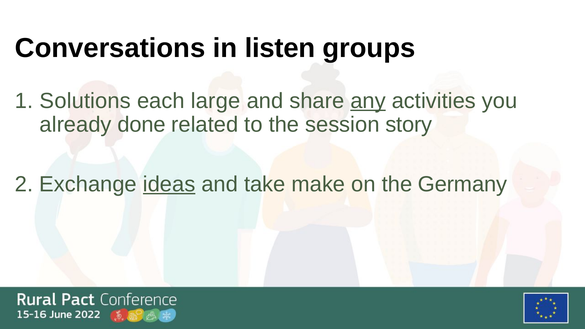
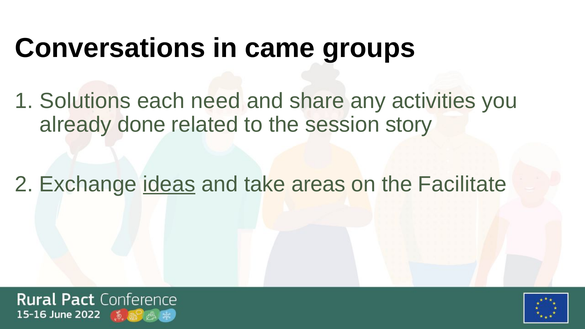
listen: listen -> came (280, 48)
large: large -> need (216, 101)
any underline: present -> none (368, 101)
make: make -> areas (318, 184)
Germany: Germany -> Facilitate (462, 184)
